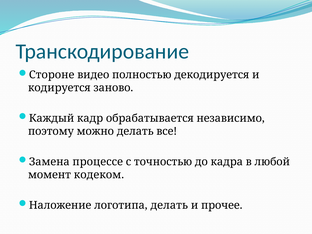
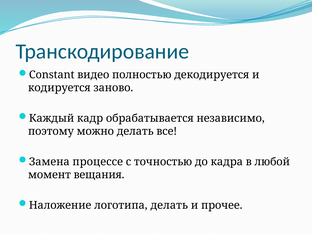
Стороне: Стороне -> Constant (52, 75)
кодеком: кодеком -> вещания (99, 175)
